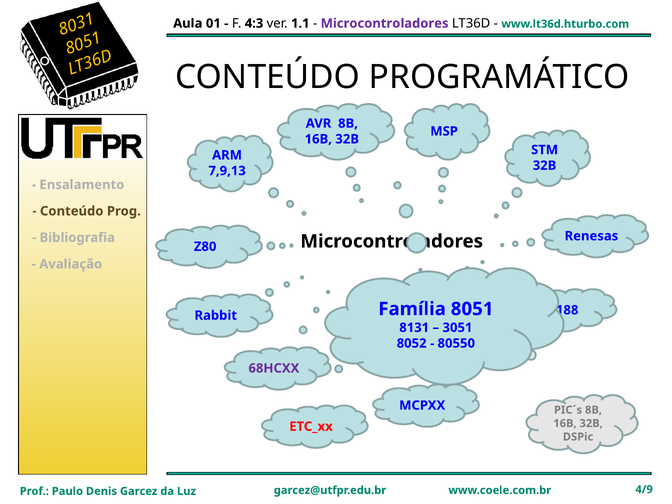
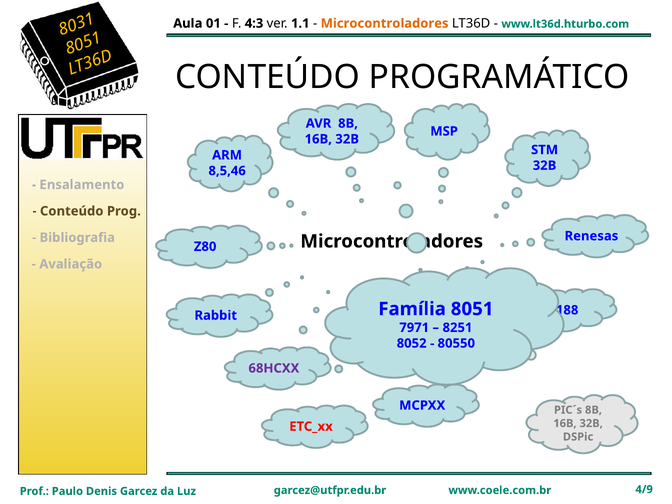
Microcontroladores colour: purple -> orange (385, 23)
7,9,13: 7,9,13 -> 8,5,46 (227, 171)
8131: 8131 -> 7971 (414, 328)
3051: 3051 -> 8251 (457, 328)
